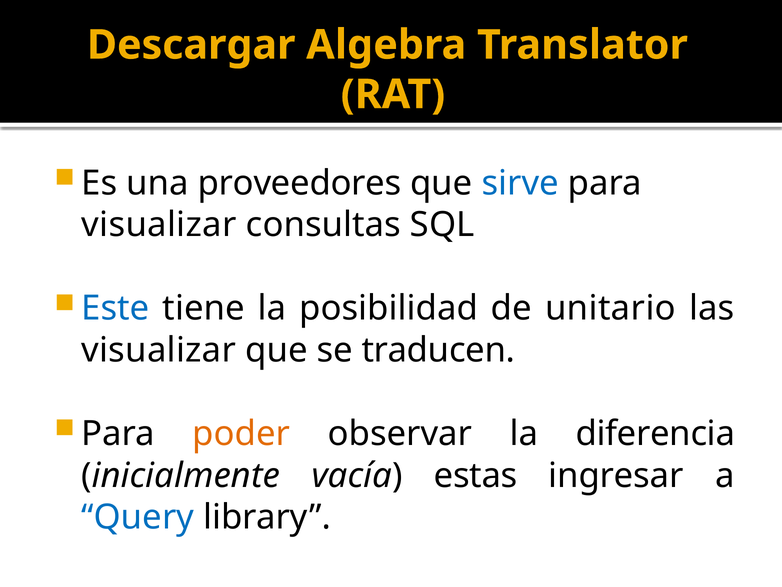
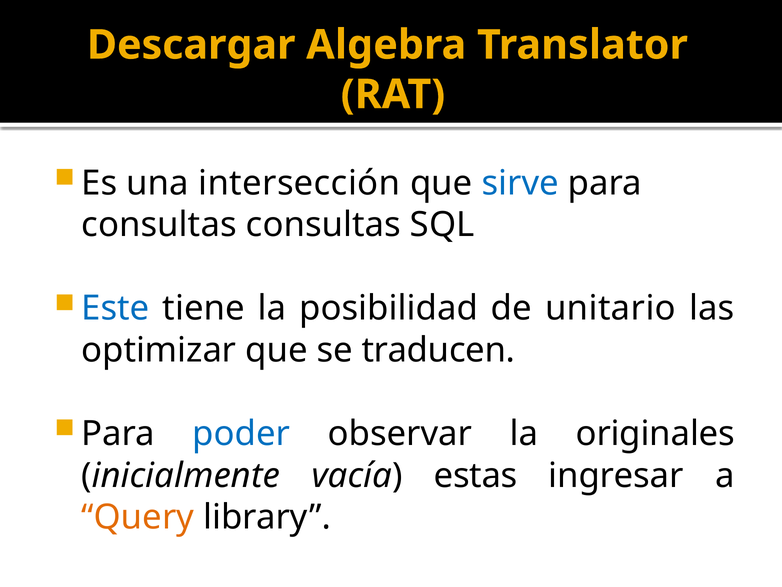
proveedores: proveedores -> intersección (299, 183)
visualizar: visualizar -> consultas (159, 225)
visualizar: visualizar -> optimizar (159, 350)
poder colour: orange -> blue (241, 433)
diferencia: diferencia -> originales (655, 433)
Query colour: blue -> orange (138, 517)
